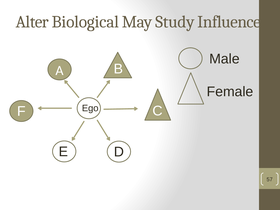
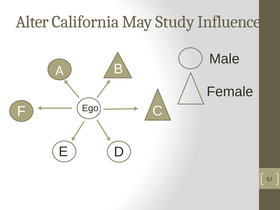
Biological: Biological -> California (85, 22)
